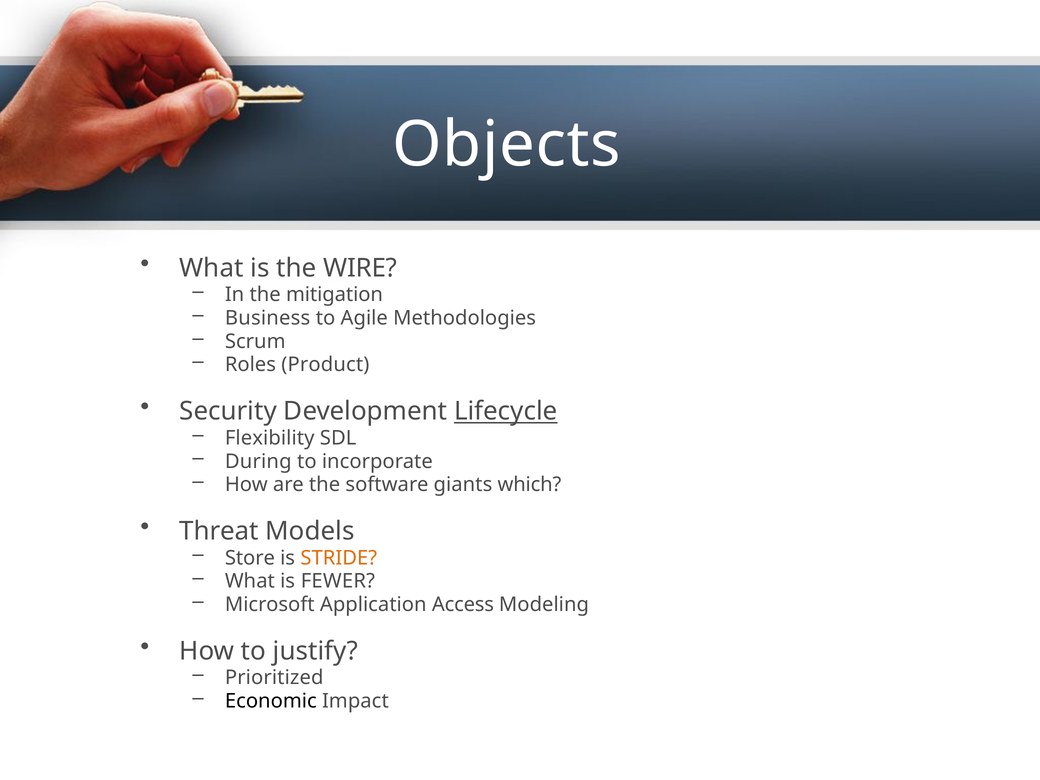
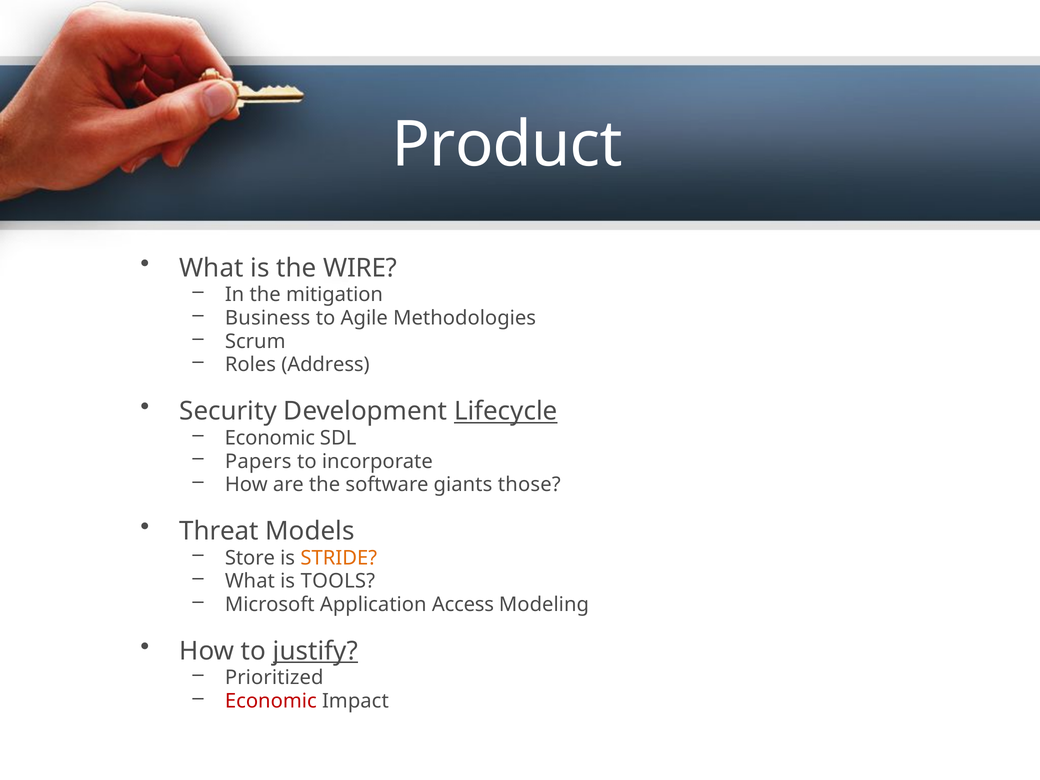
Objects: Objects -> Product (507, 145)
Product: Product -> Address (325, 365)
Flexibility: Flexibility -> Economic (270, 438)
During: During -> Papers (258, 461)
which: which -> those (529, 485)
FEWER: FEWER -> TOOLS (338, 581)
justify underline: none -> present (315, 651)
Economic colour: black -> red (271, 701)
